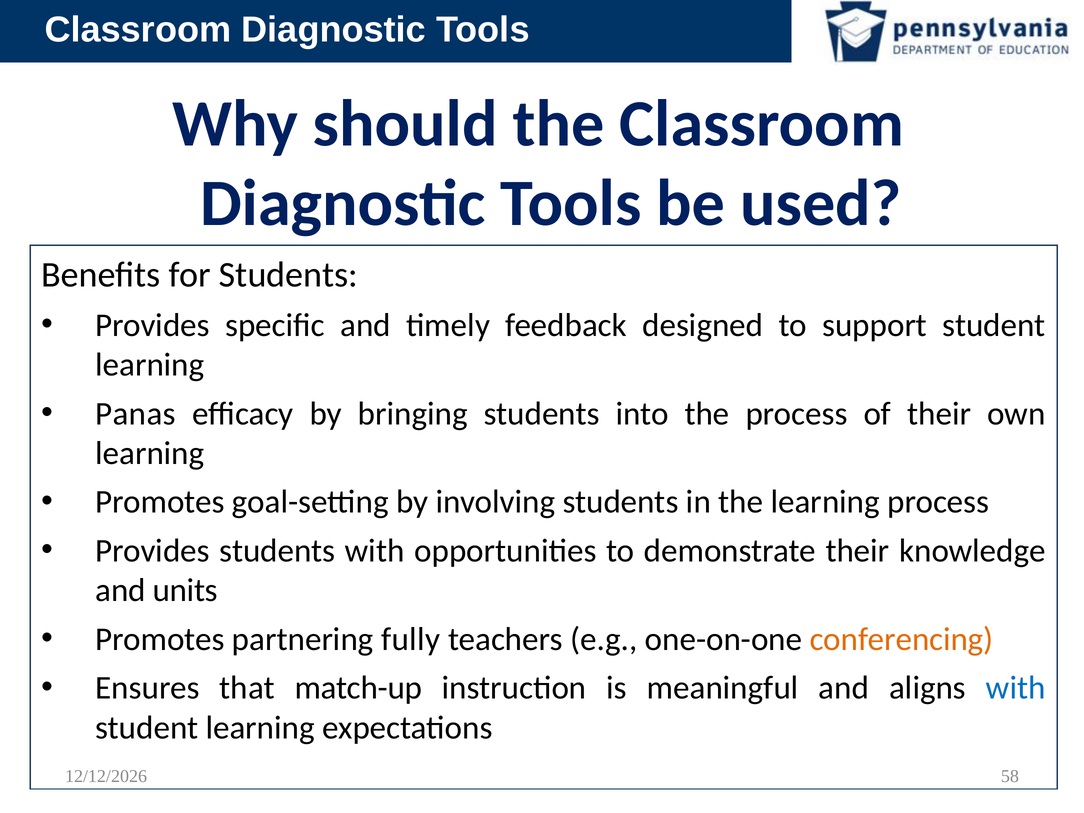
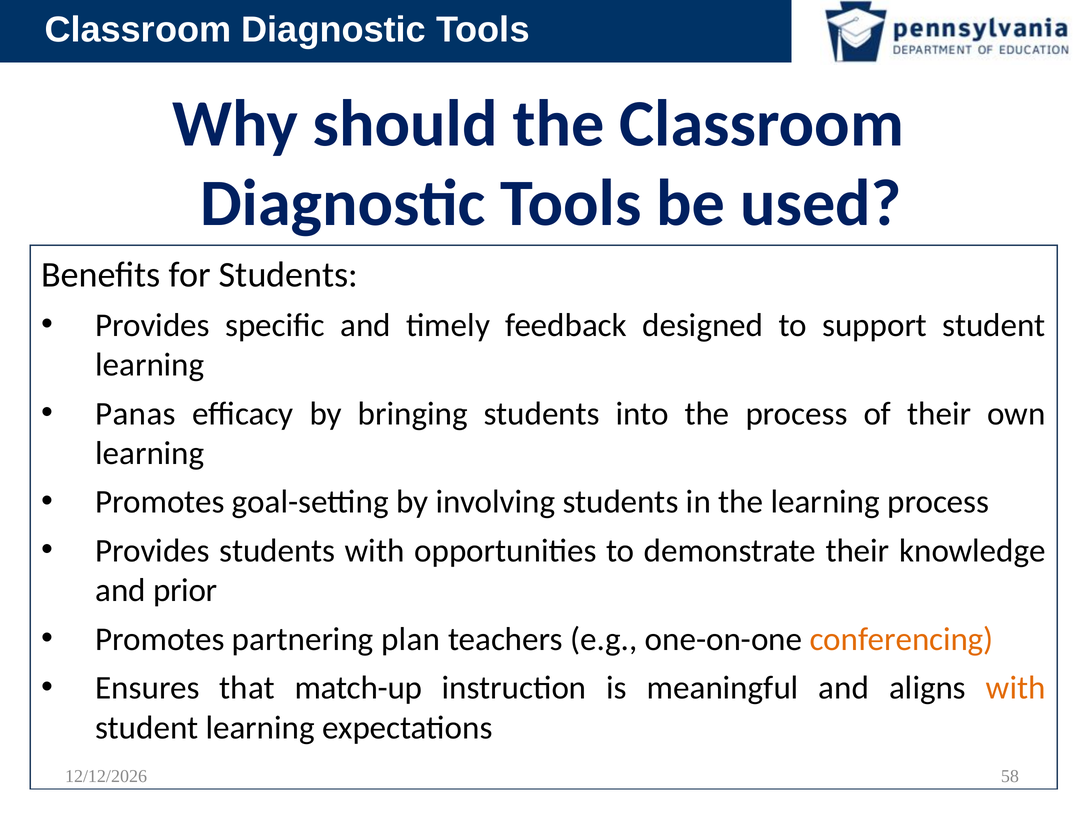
units: units -> prior (185, 590)
fully: fully -> plan (411, 639)
with colour: blue -> orange (1016, 688)
